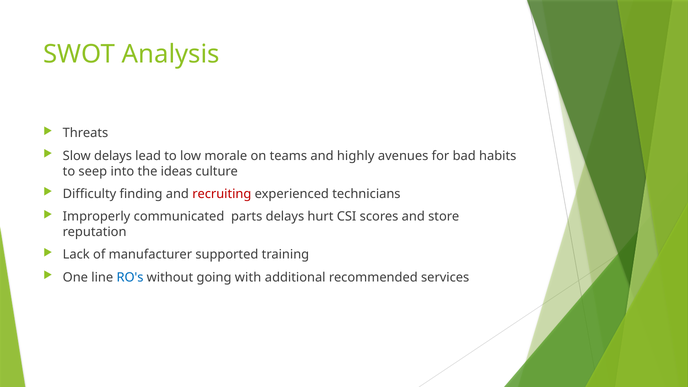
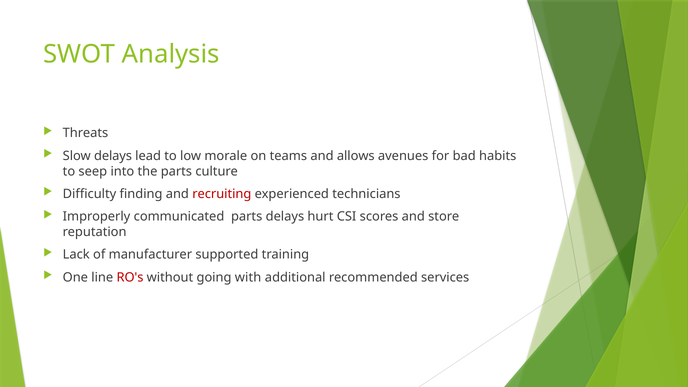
highly: highly -> allows (356, 156)
the ideas: ideas -> parts (176, 171)
RO's colour: blue -> red (130, 277)
